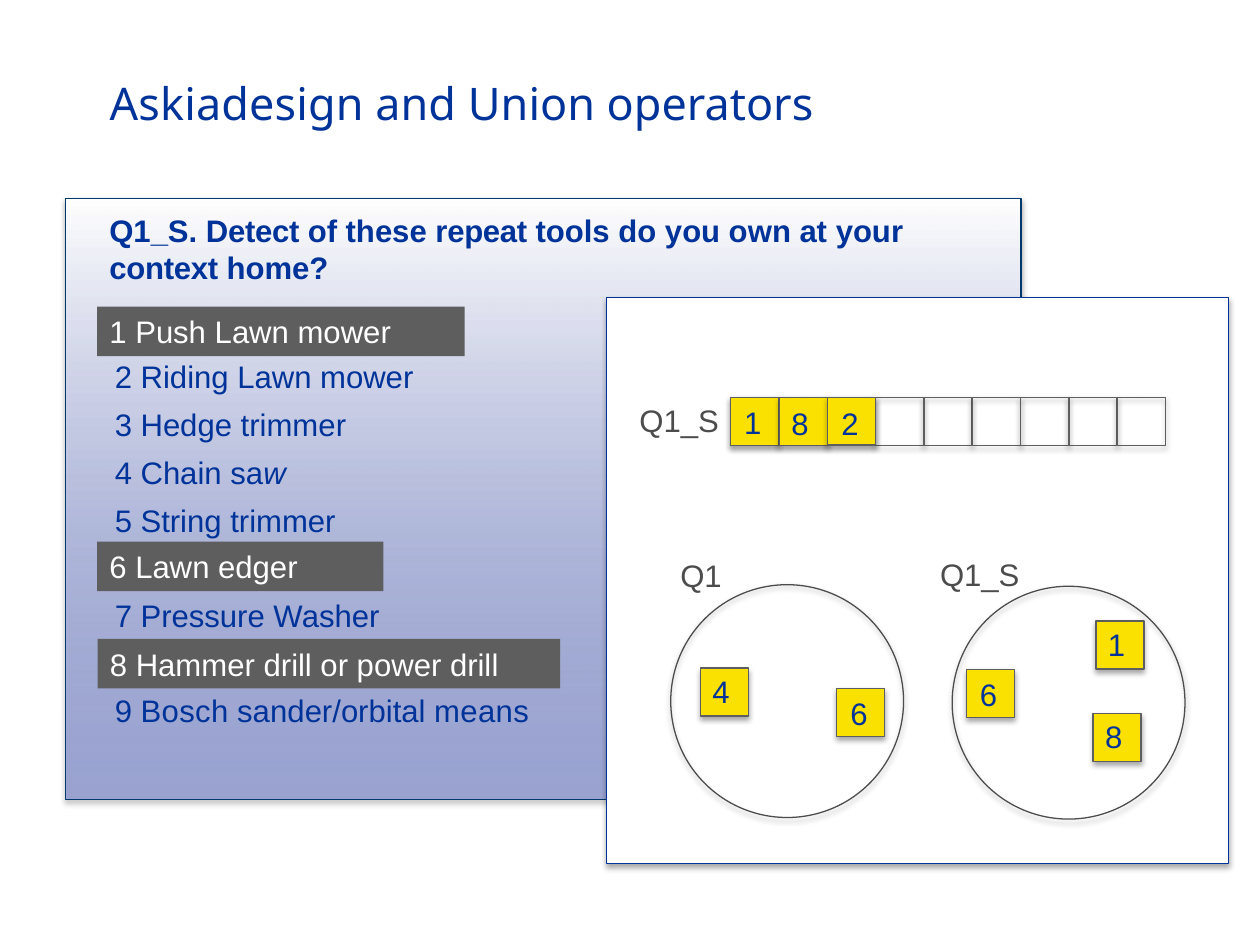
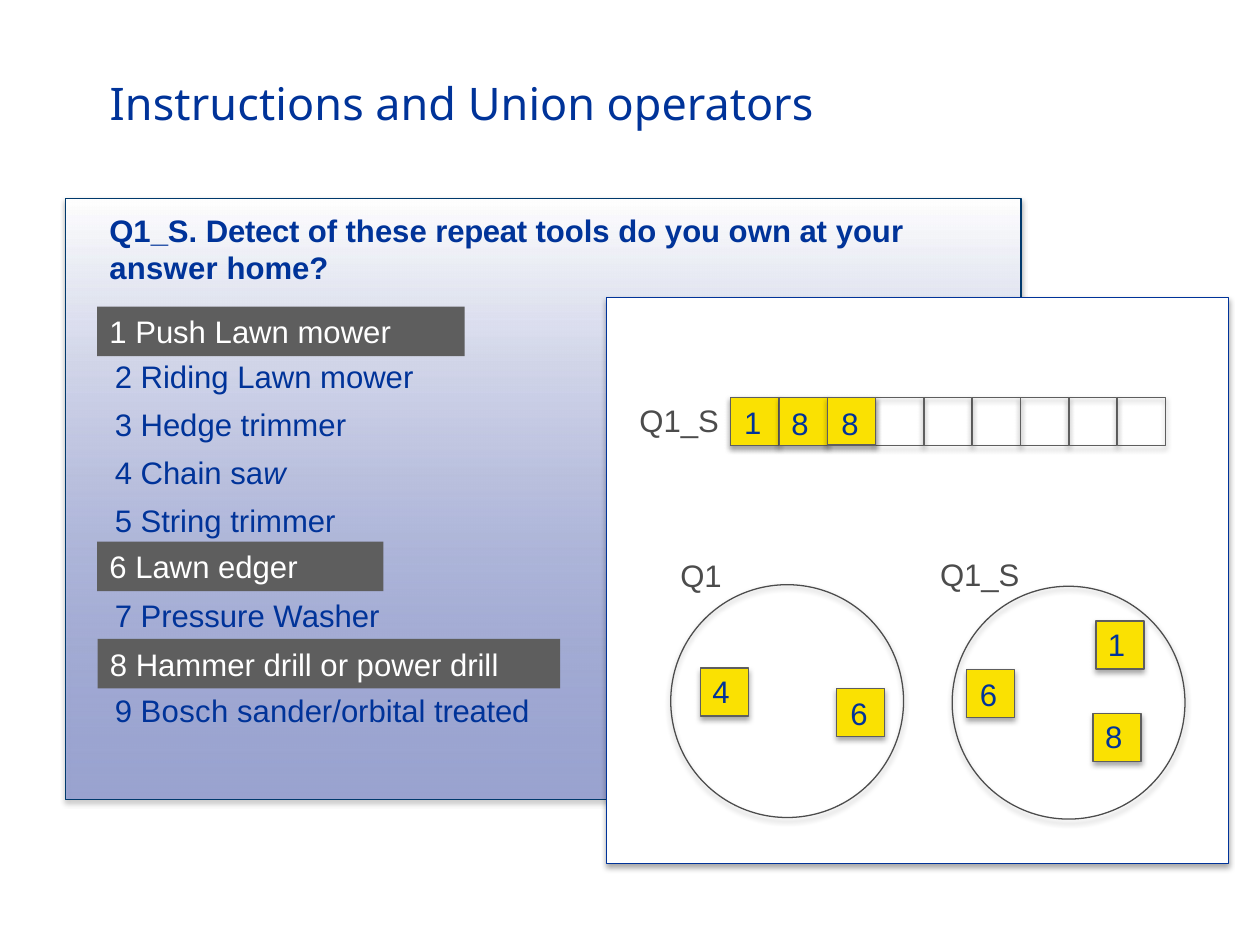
Askiadesign: Askiadesign -> Instructions (237, 106)
context: context -> answer (164, 270)
8 2: 2 -> 8 (850, 425)
means: means -> treated (482, 713)
